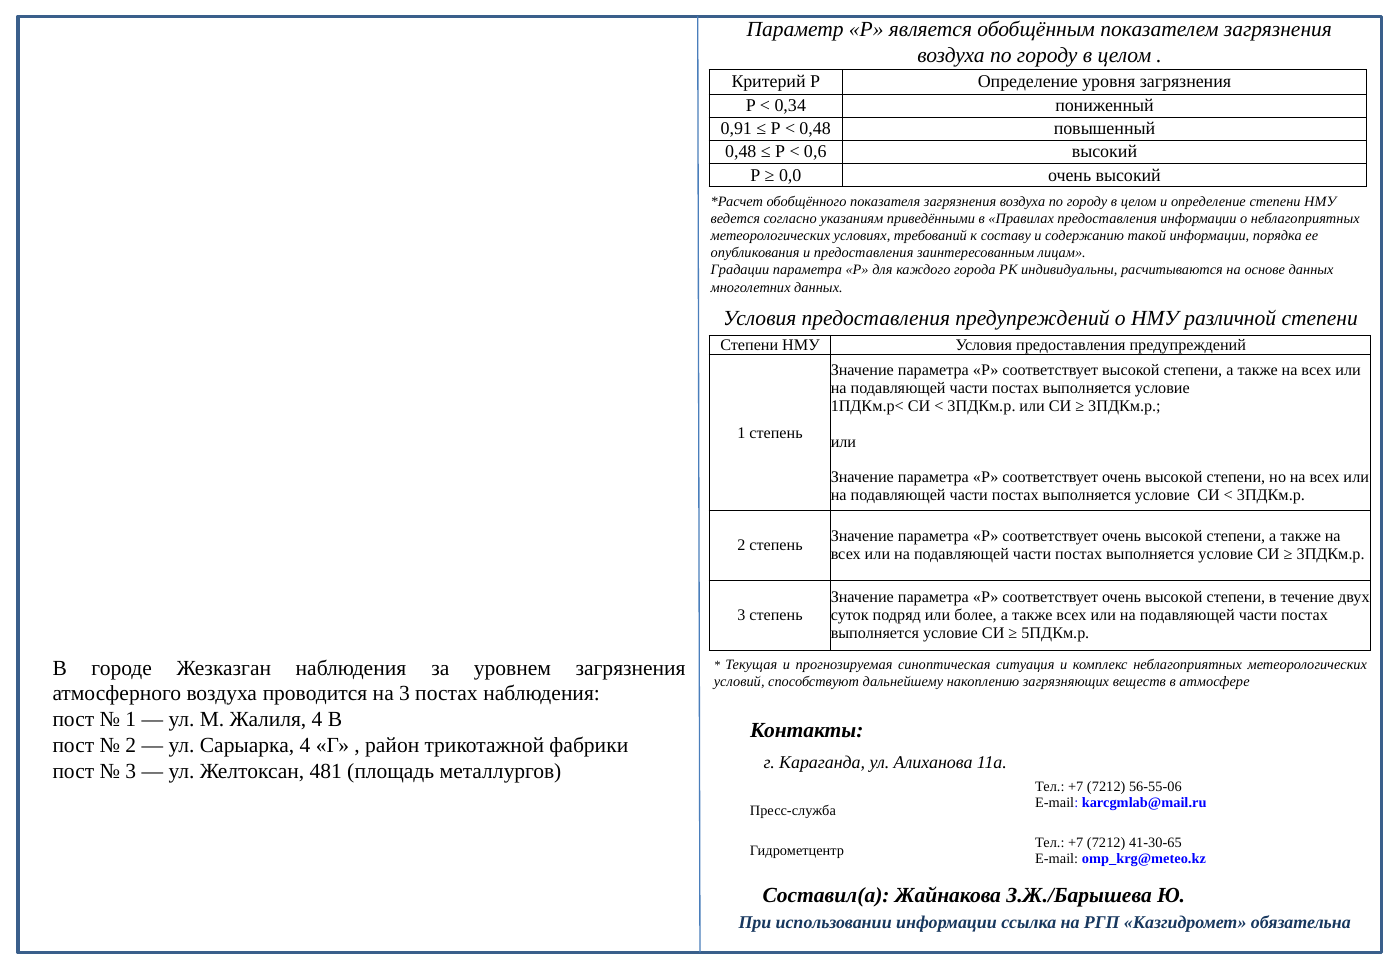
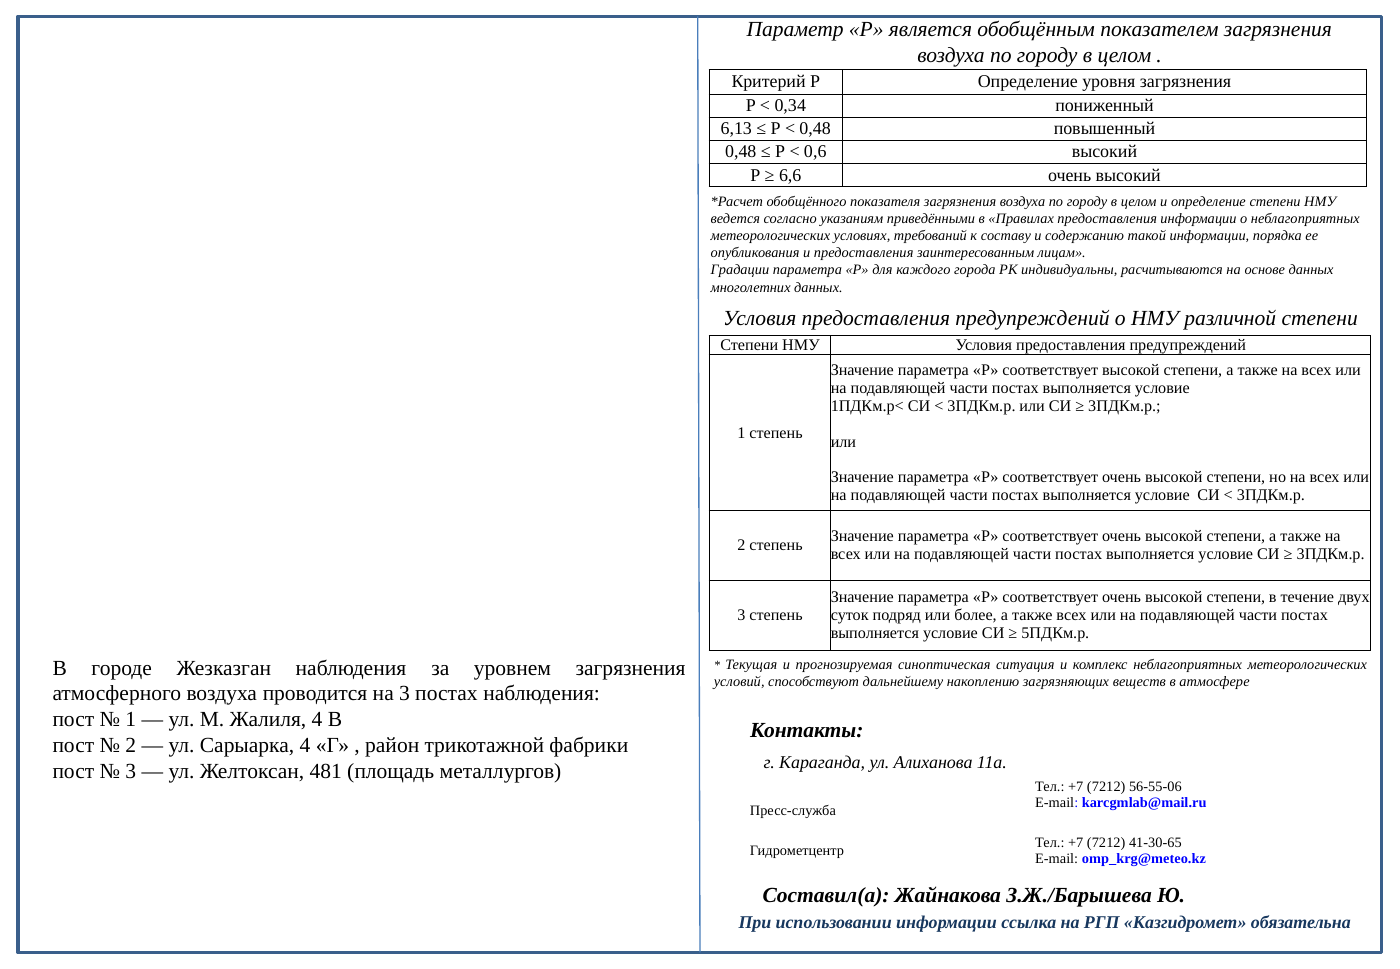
0,91: 0,91 -> 6,13 (736, 129)
0,0: 0,0 -> 6,6 (790, 175)
